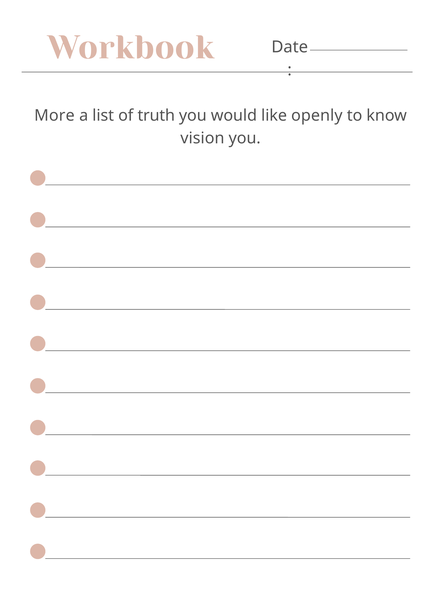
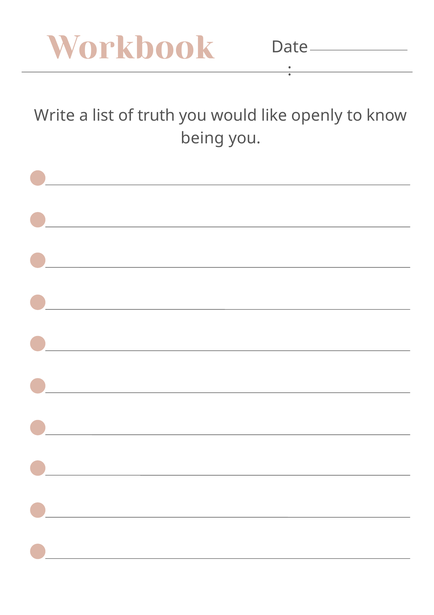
More: More -> Write (54, 115)
vision: vision -> being (202, 138)
